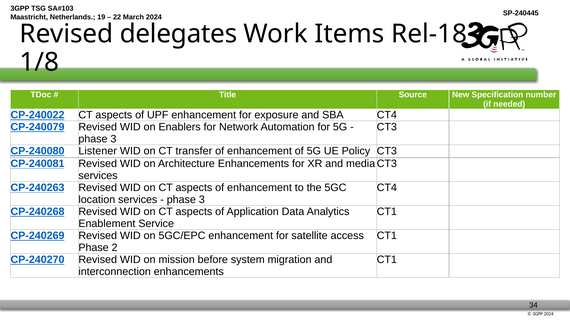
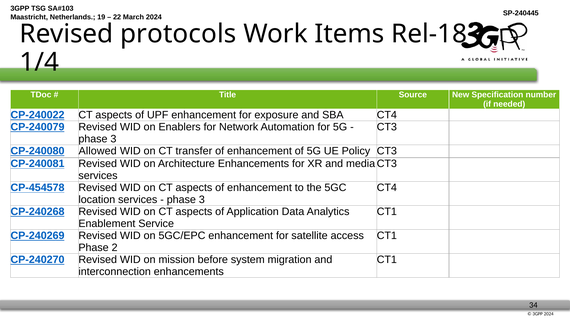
delegates: delegates -> protocols (178, 34)
1/8: 1/8 -> 1/4 (39, 62)
Listener: Listener -> Allowed (98, 151)
CP-240263: CP-240263 -> CP-454578 (38, 188)
